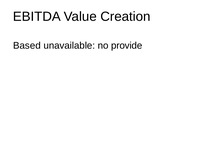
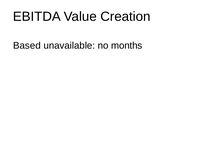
provide: provide -> months (127, 46)
